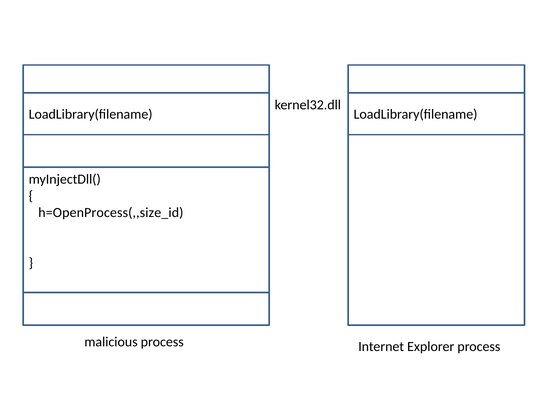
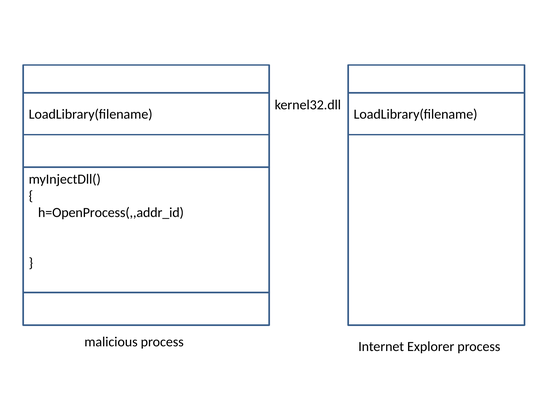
h=OpenProcess(,,size_id: h=OpenProcess(,,size_id -> h=OpenProcess(,,addr_id (111, 213)
